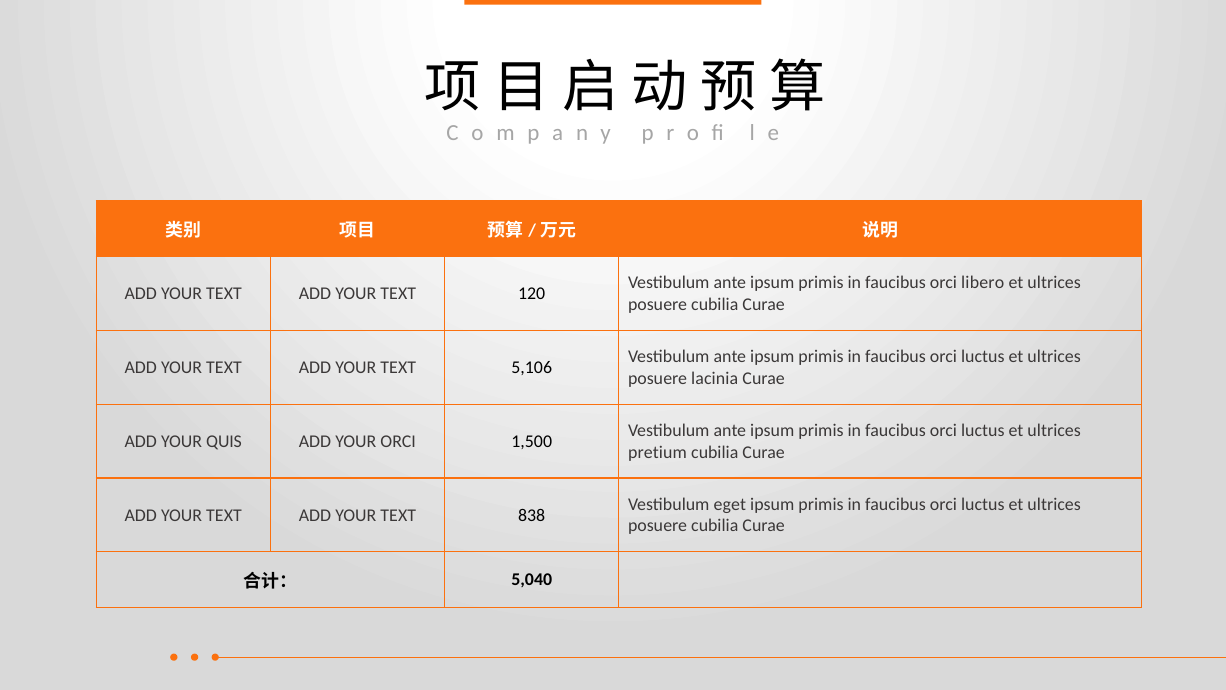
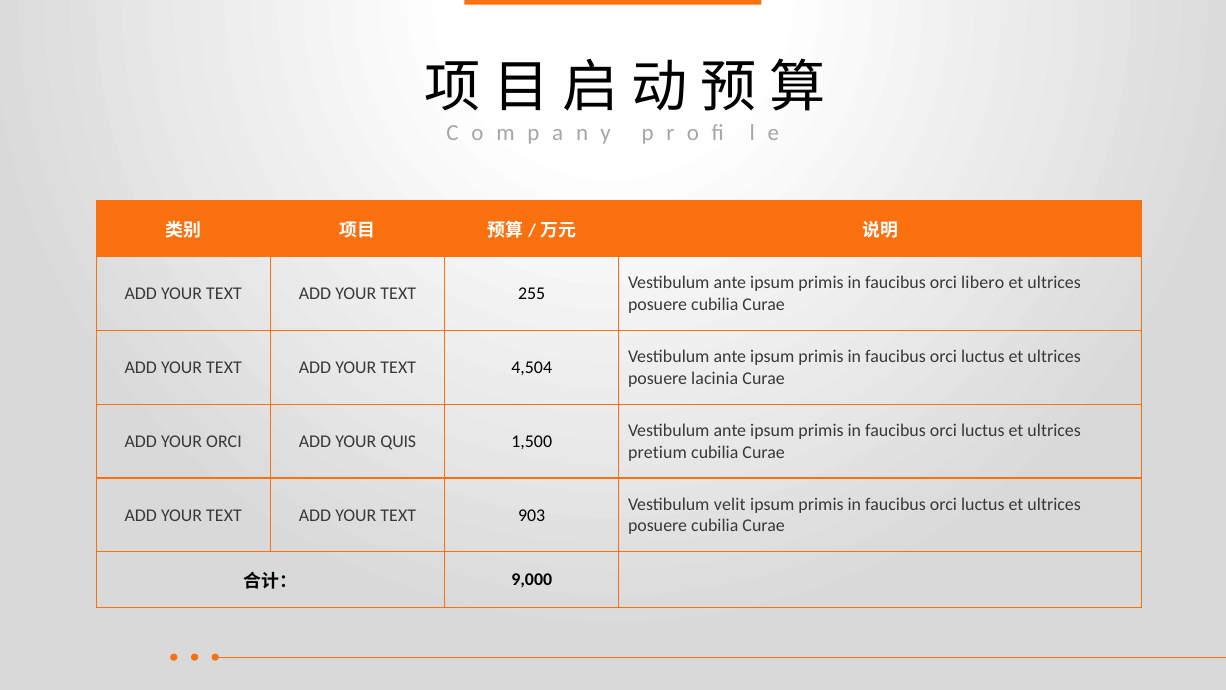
120: 120 -> 255 (532, 293)
5,106: 5,106 -> 4,504 (532, 367)
YOUR QUIS: QUIS -> ORCI (224, 441)
YOUR ORCI: ORCI -> QUIS (398, 441)
eget: eget -> velit (730, 504)
838: 838 -> 903 (532, 515)
5,040: 5,040 -> 9,000 (532, 579)
